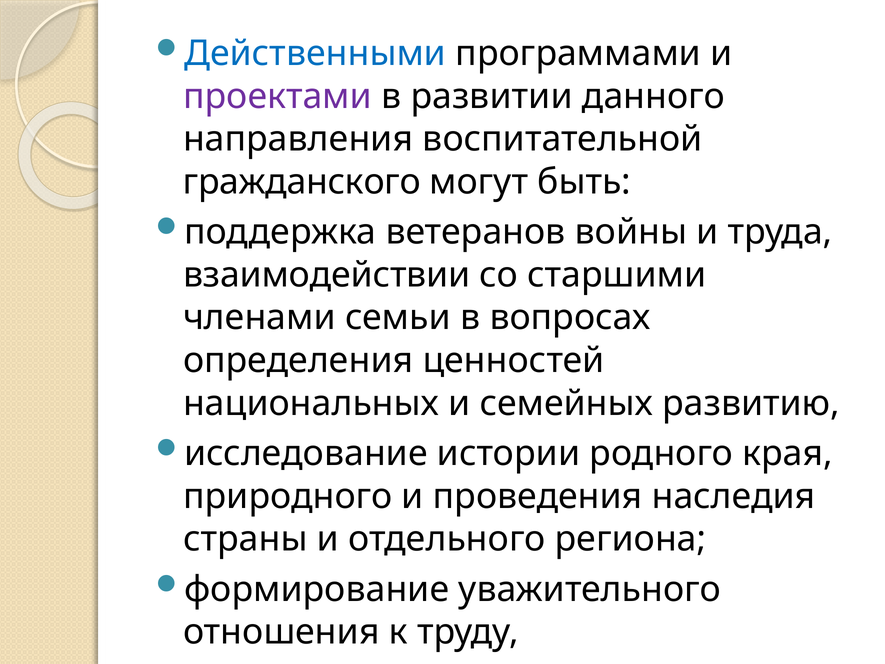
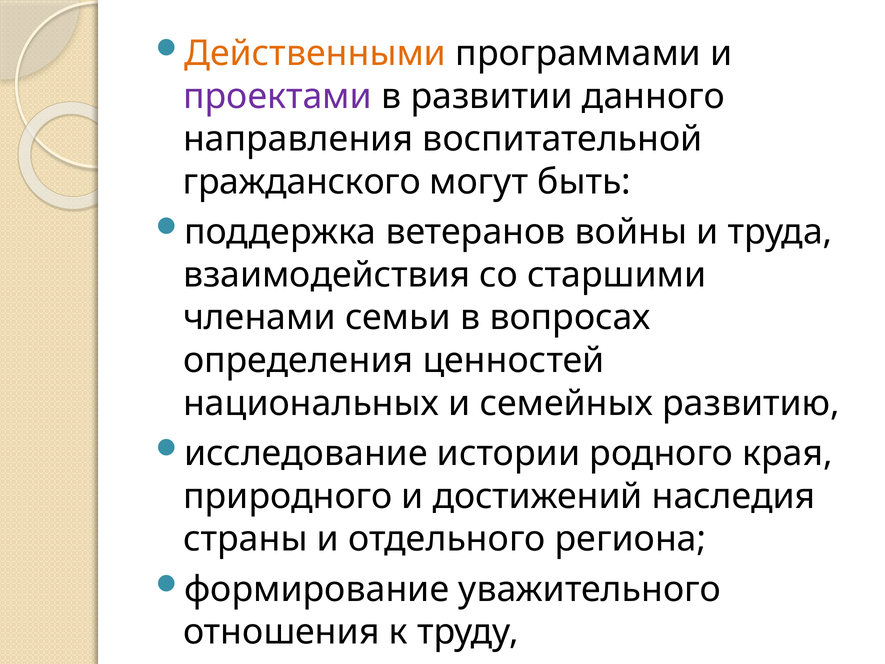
Действенными colour: blue -> orange (315, 53)
взаимодействии: взаимодействии -> взаимодействия (327, 275)
проведения: проведения -> достижений (538, 496)
